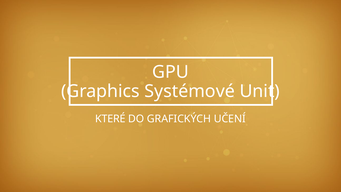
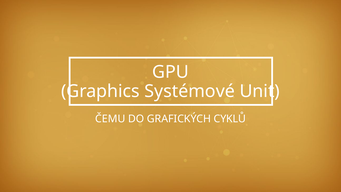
KTERÉ: KTERÉ -> ČEMU (110, 119)
UČENÍ: UČENÍ -> CYKLŮ (230, 119)
